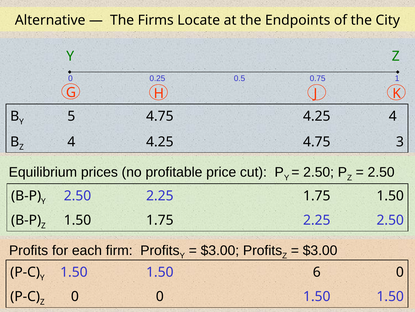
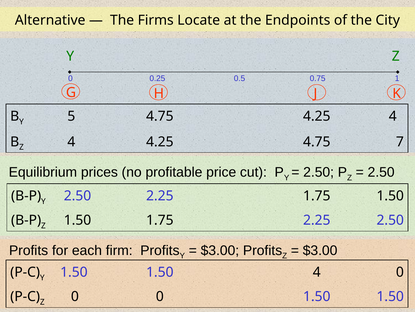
3: 3 -> 7 (400, 141)
1.50 6: 6 -> 4 (317, 272)
